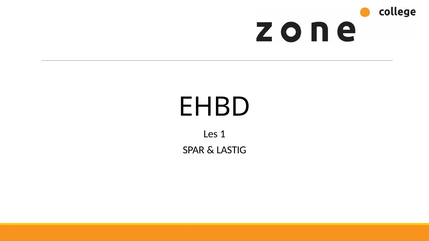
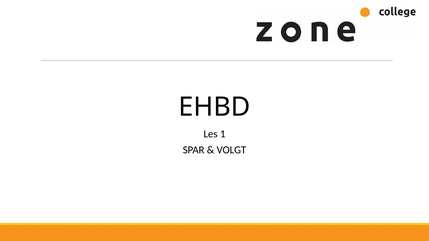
LASTIG: LASTIG -> VOLGT (231, 150)
